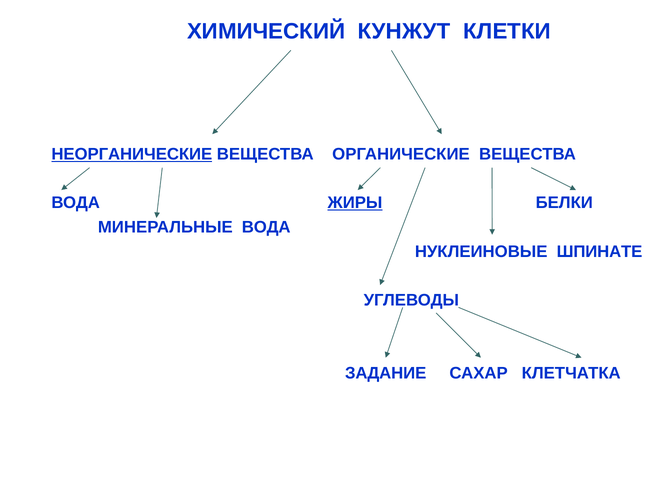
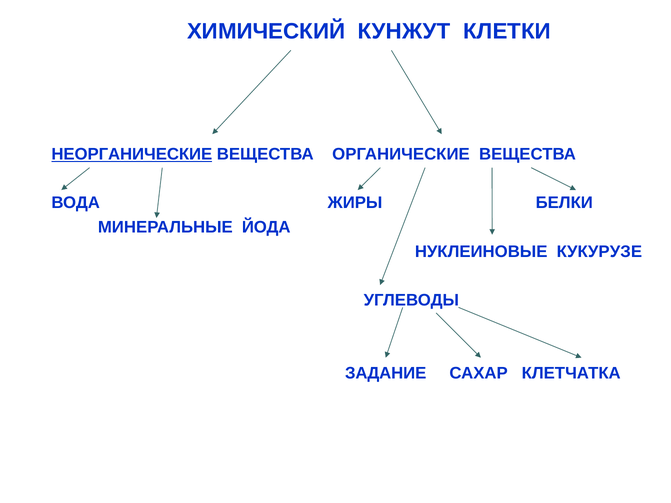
ЖИРЫ underline: present -> none (355, 203)
МИНЕРАЛЬНЫЕ ВОДА: ВОДА -> ЙОДА (266, 227)
ШПИНАТЕ: ШПИНАТЕ -> КУКУРУЗЕ (599, 252)
